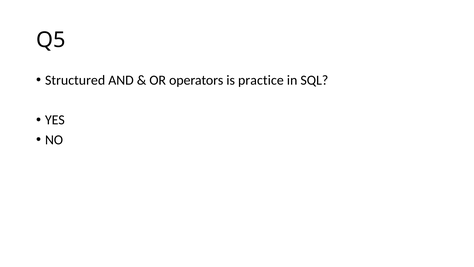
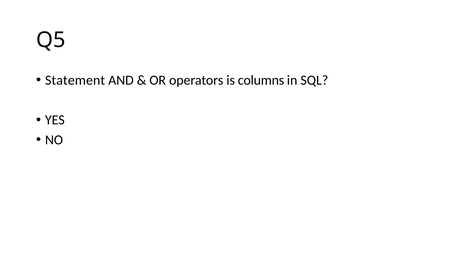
Structured: Structured -> Statement (75, 80)
practice: practice -> columns (261, 80)
